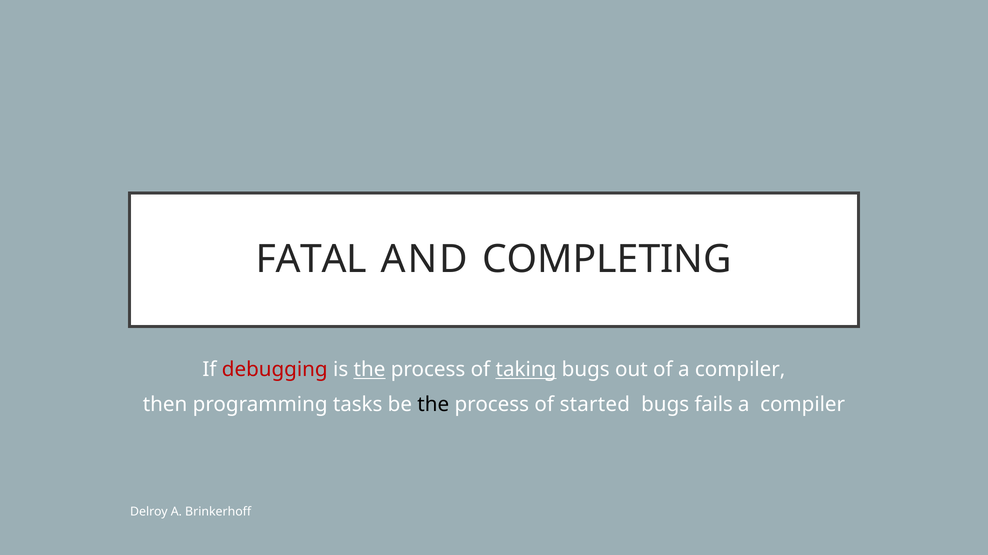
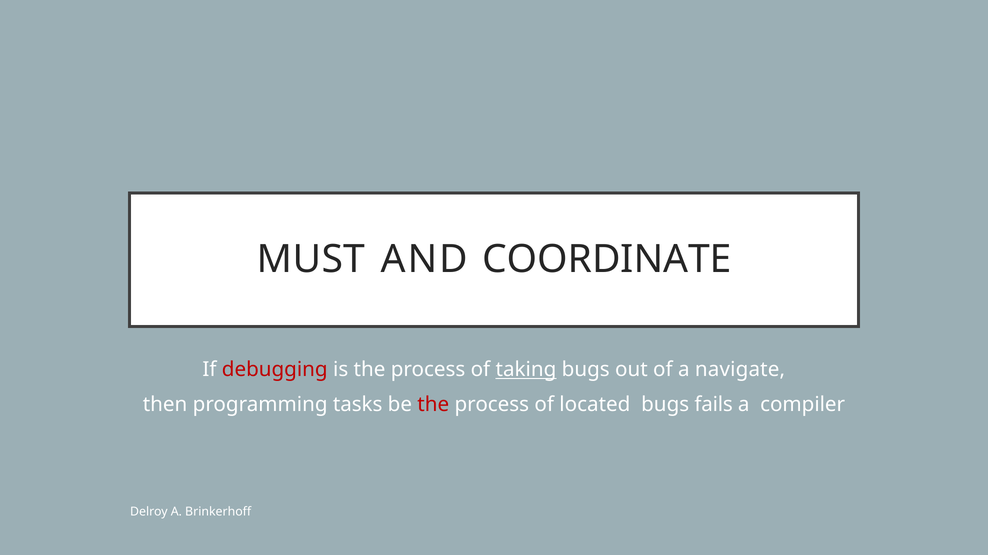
FATAL: FATAL -> MUST (311, 260)
COMPLETING: COMPLETING -> COORDINATE (607, 260)
the underline: present -> none (370, 370)
of a compiler: compiler -> navigate (740, 370)
the colour: black -> red (433, 405)
started: started -> located (595, 405)
